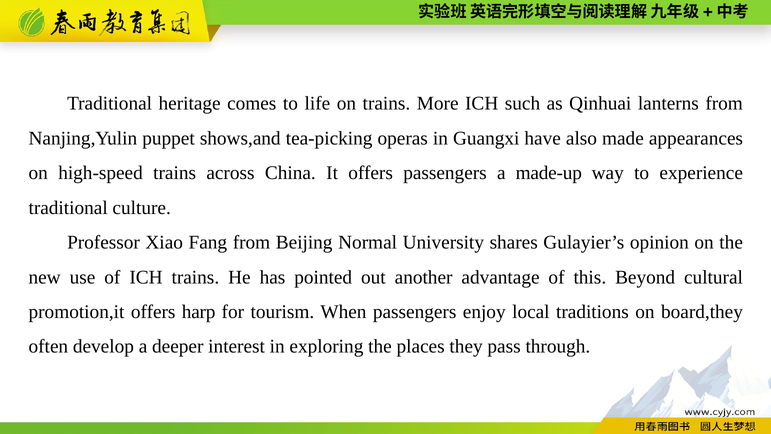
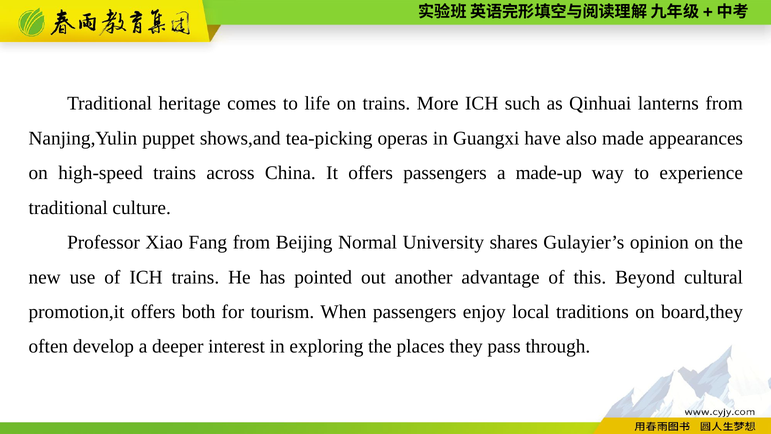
harp: harp -> both (199, 312)
